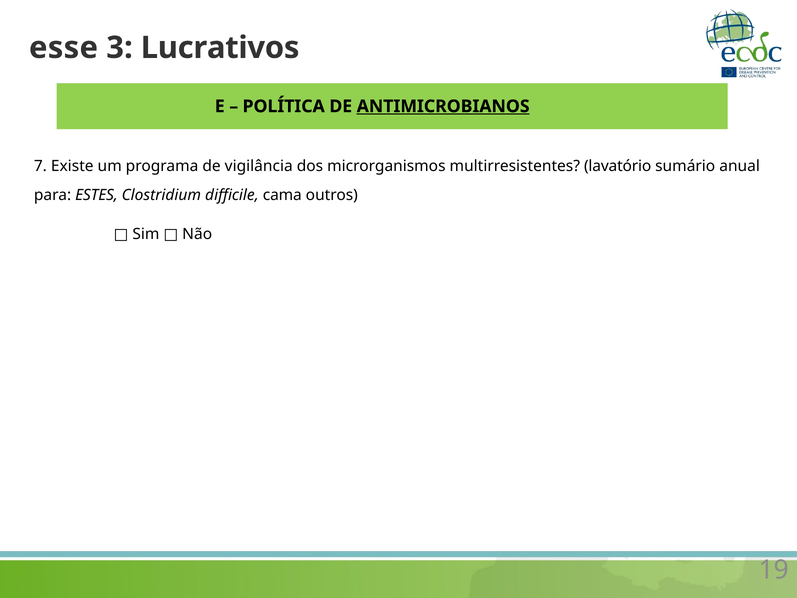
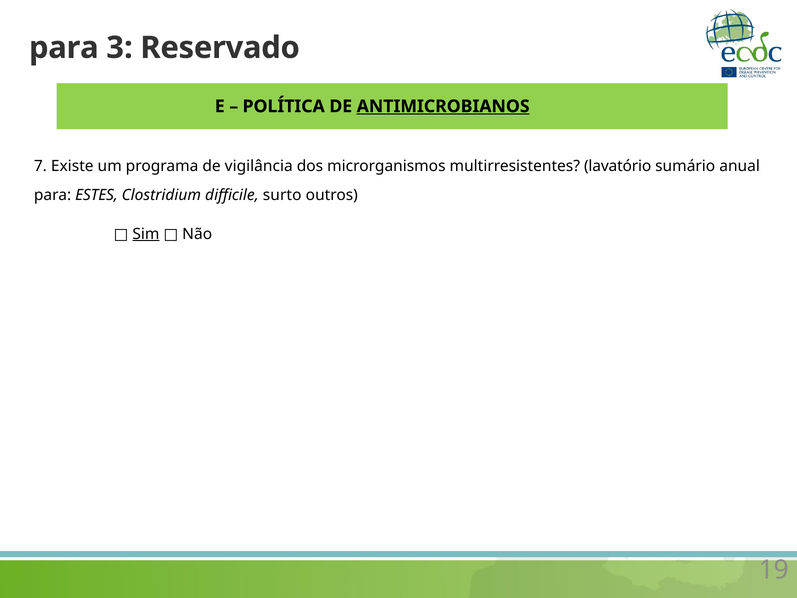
esse: esse -> para (64, 48)
Lucrativos: Lucrativos -> Reservado (220, 48)
cama: cama -> surto (282, 195)
Sim underline: none -> present (146, 234)
